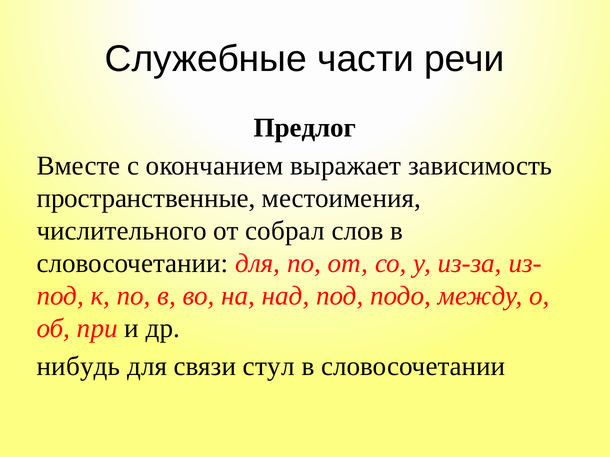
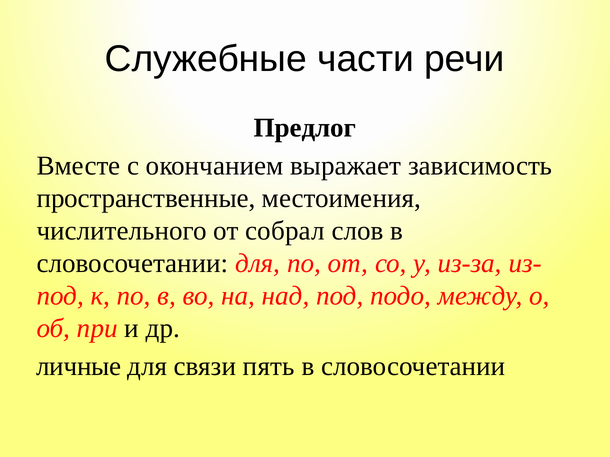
нибудь: нибудь -> личные (79, 367)
стул: стул -> пять (269, 367)
